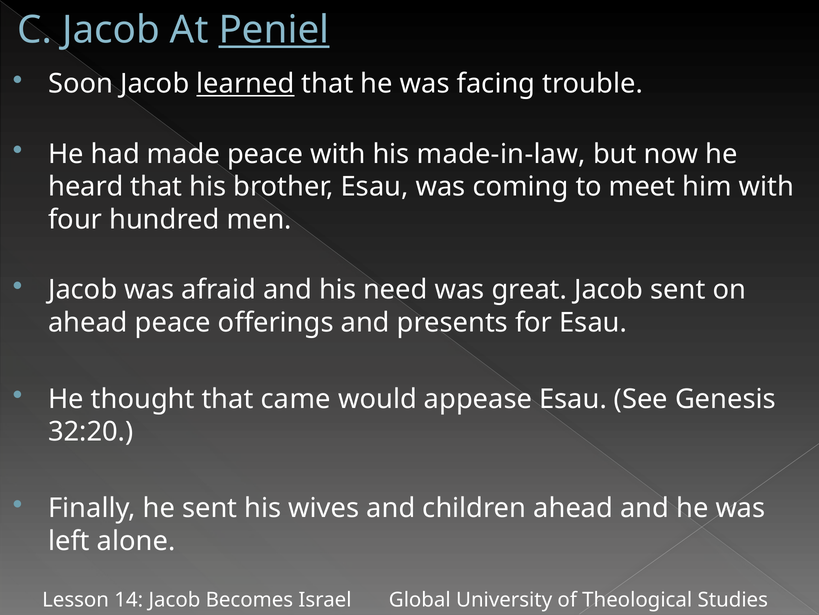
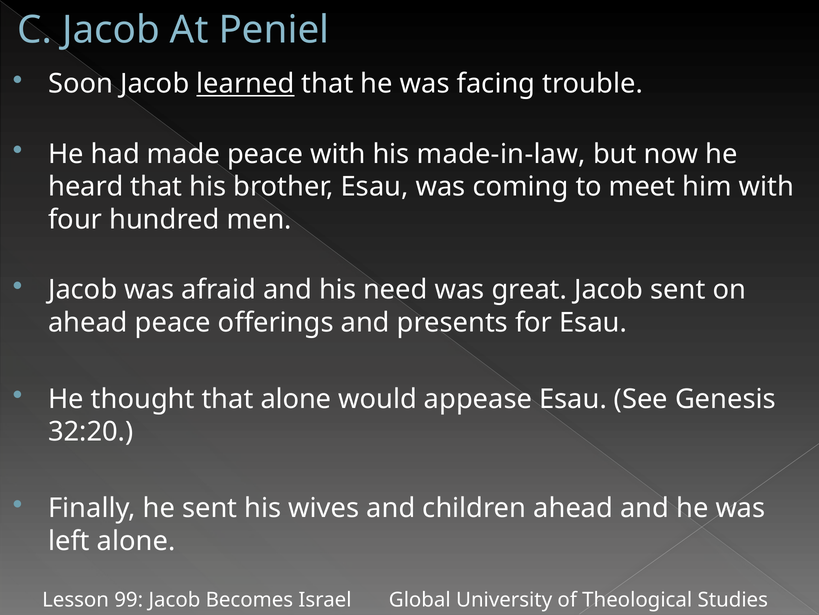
Peniel underline: present -> none (274, 30)
that came: came -> alone (296, 399)
14: 14 -> 99 (129, 599)
